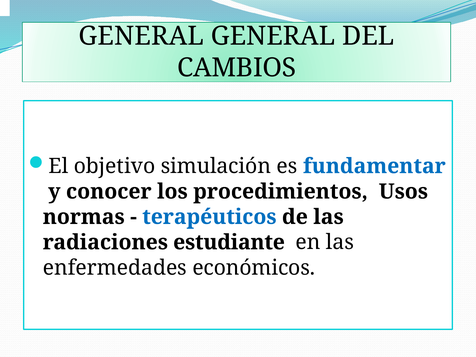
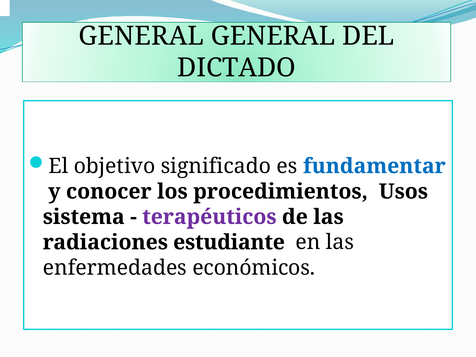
CAMBIOS: CAMBIOS -> DICTADO (237, 68)
simulación: simulación -> significado (216, 166)
normas: normas -> sistema (84, 217)
terapéuticos colour: blue -> purple (209, 217)
